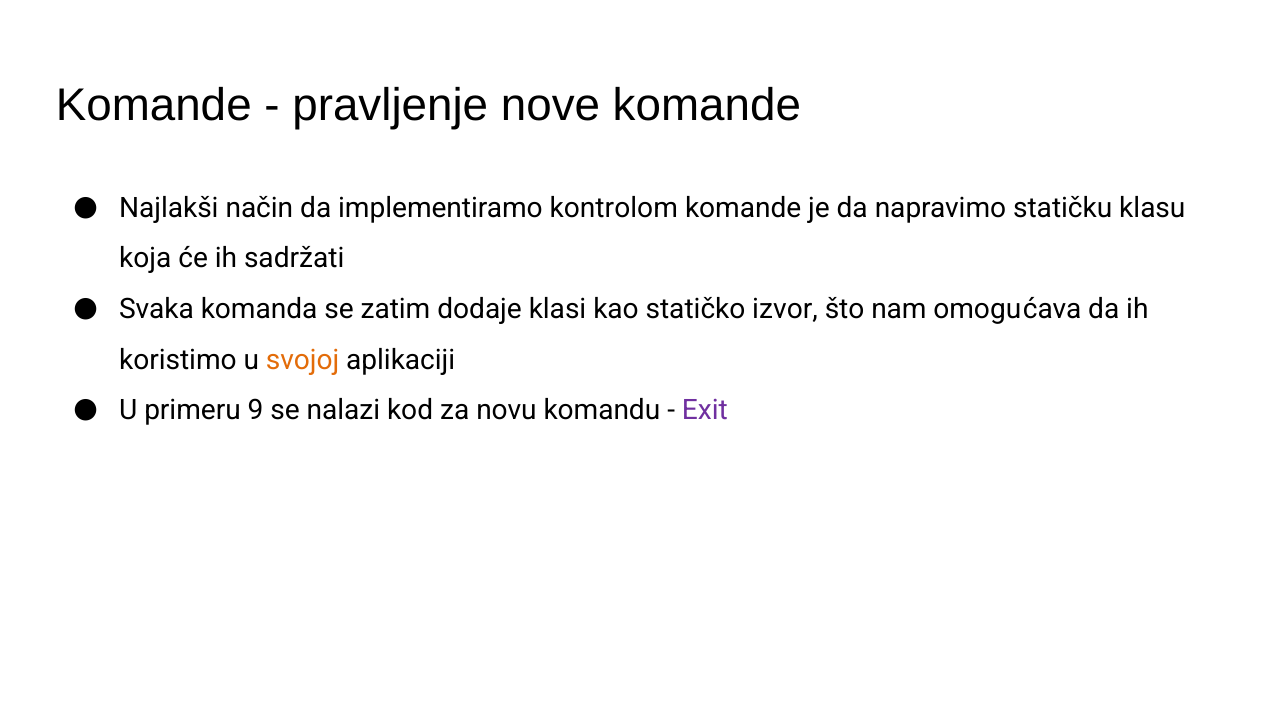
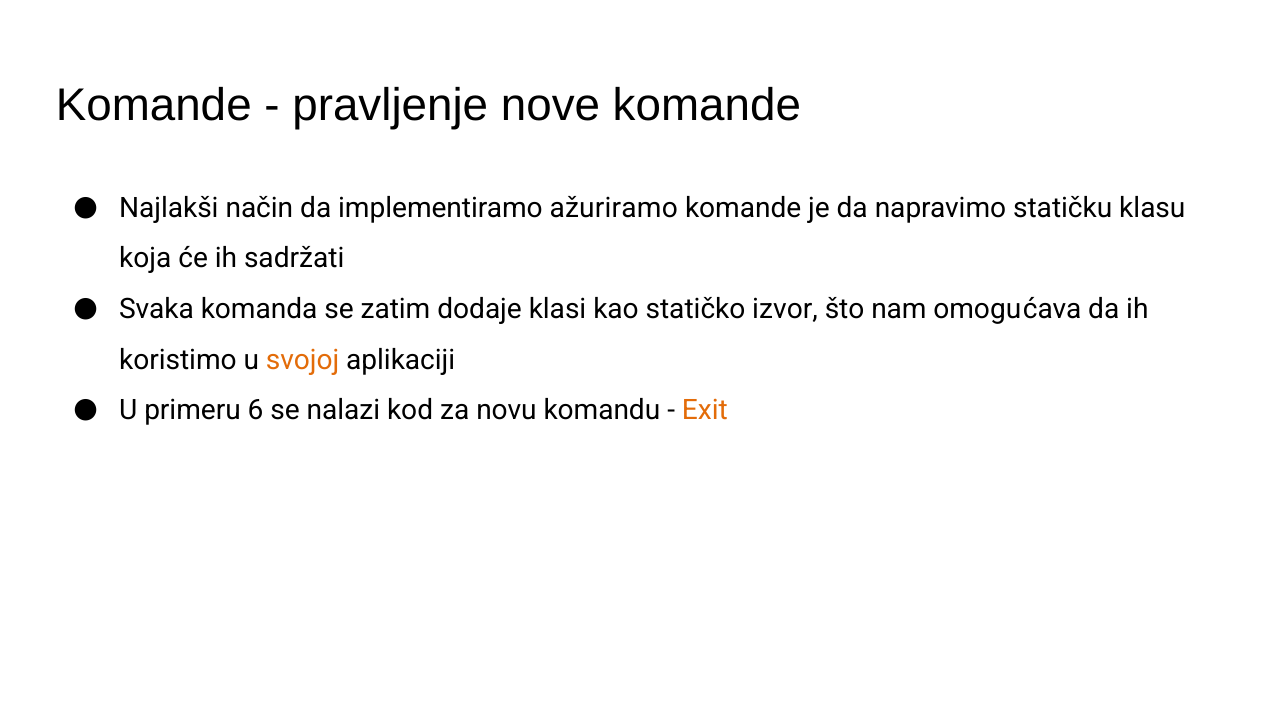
kontrolom: kontrolom -> ažuriramo (614, 208)
9: 9 -> 6 (256, 410)
Exit colour: purple -> orange (705, 410)
